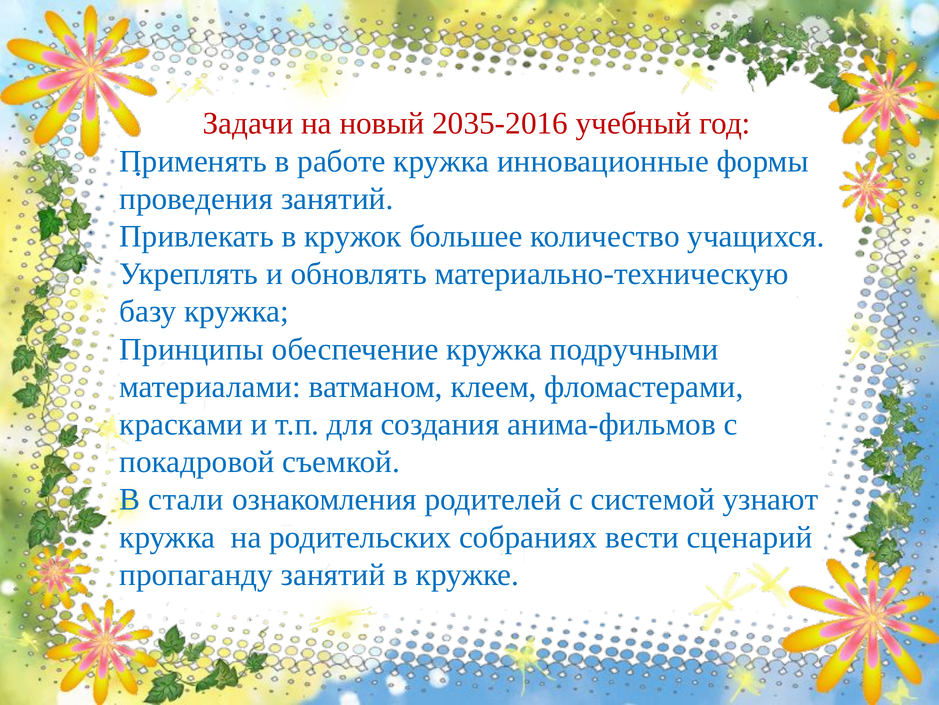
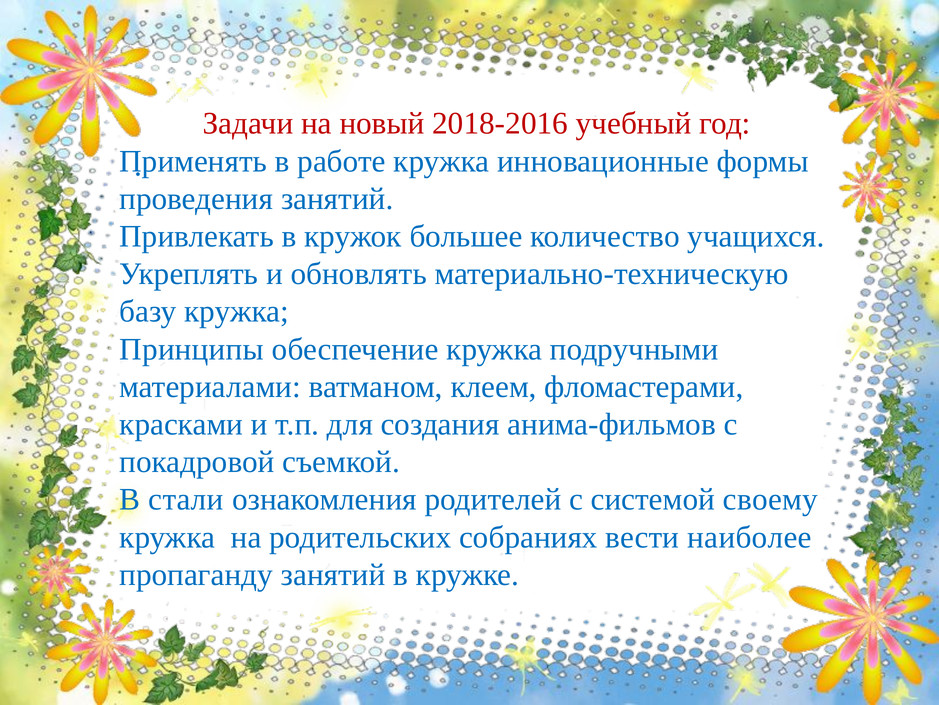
2035-2016: 2035-2016 -> 2018-2016 (500, 123)
узнают: узнают -> своему (770, 499)
сценарий: сценарий -> наиболее (750, 537)
